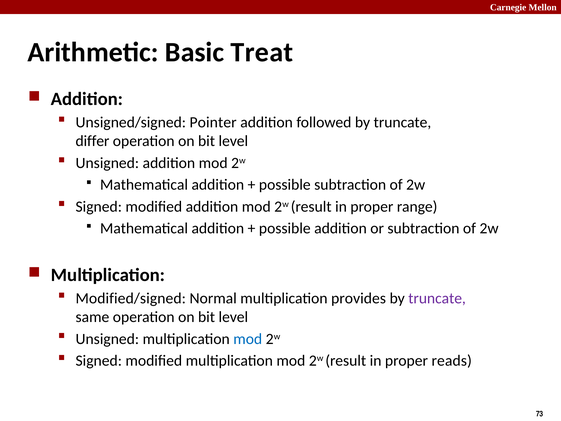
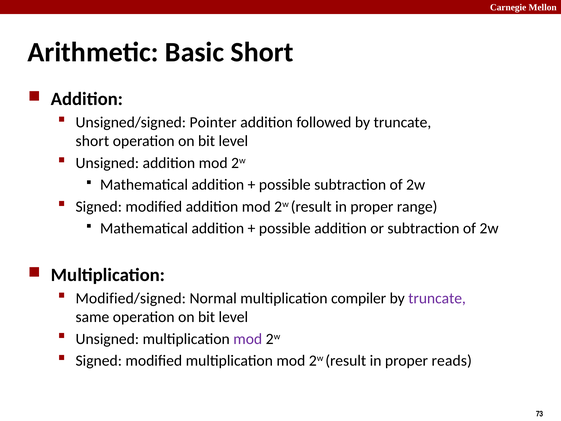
Basic Treat: Treat -> Short (262, 52)
differ: differ -> short (92, 141)
provides: provides -> compiler (359, 298)
mod colour: blue -> purple (248, 339)
